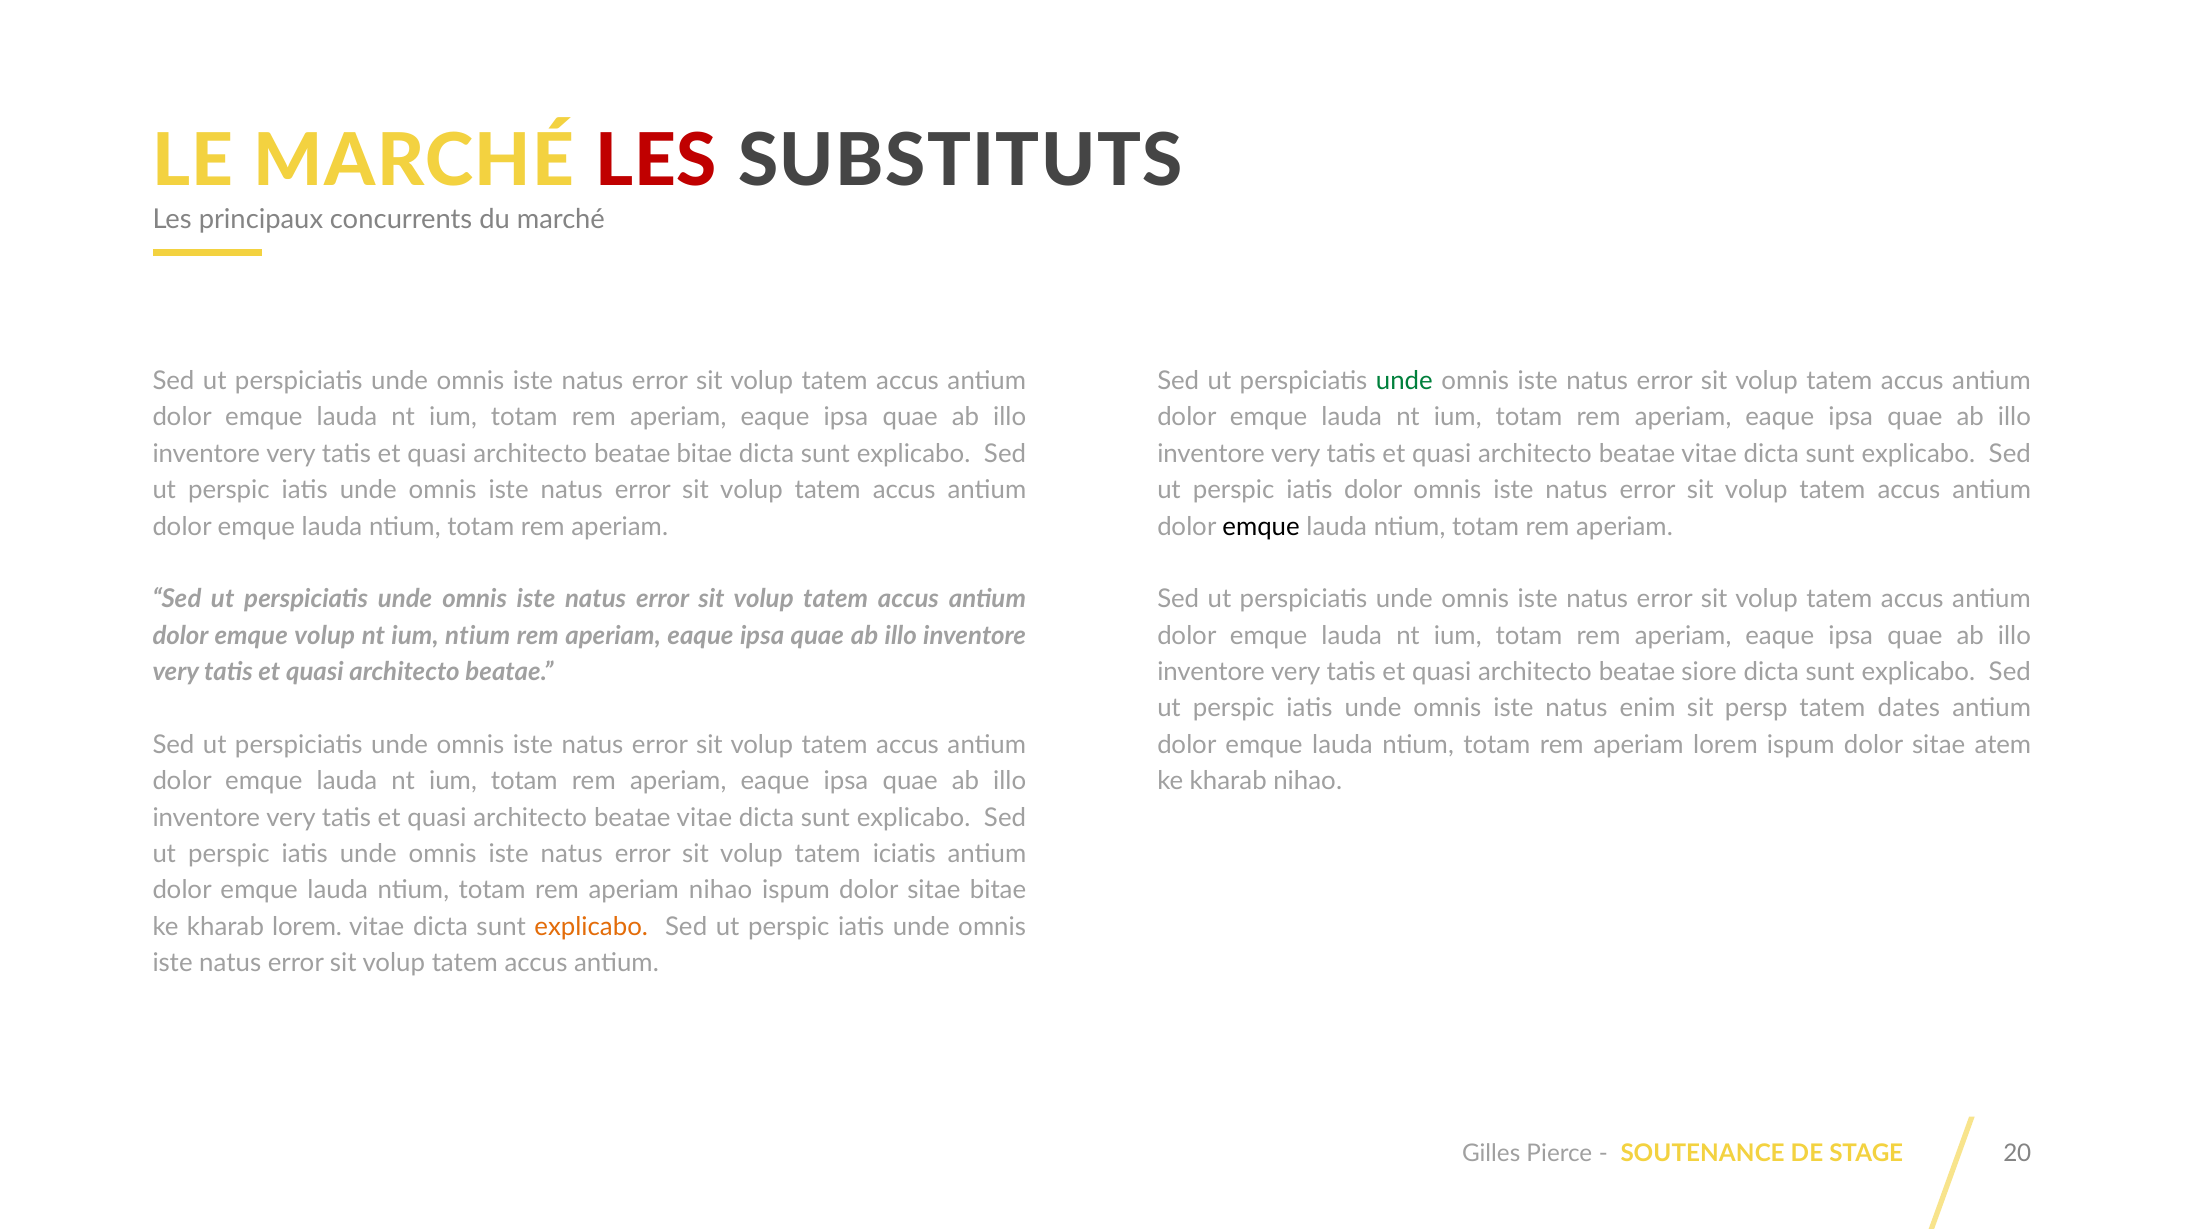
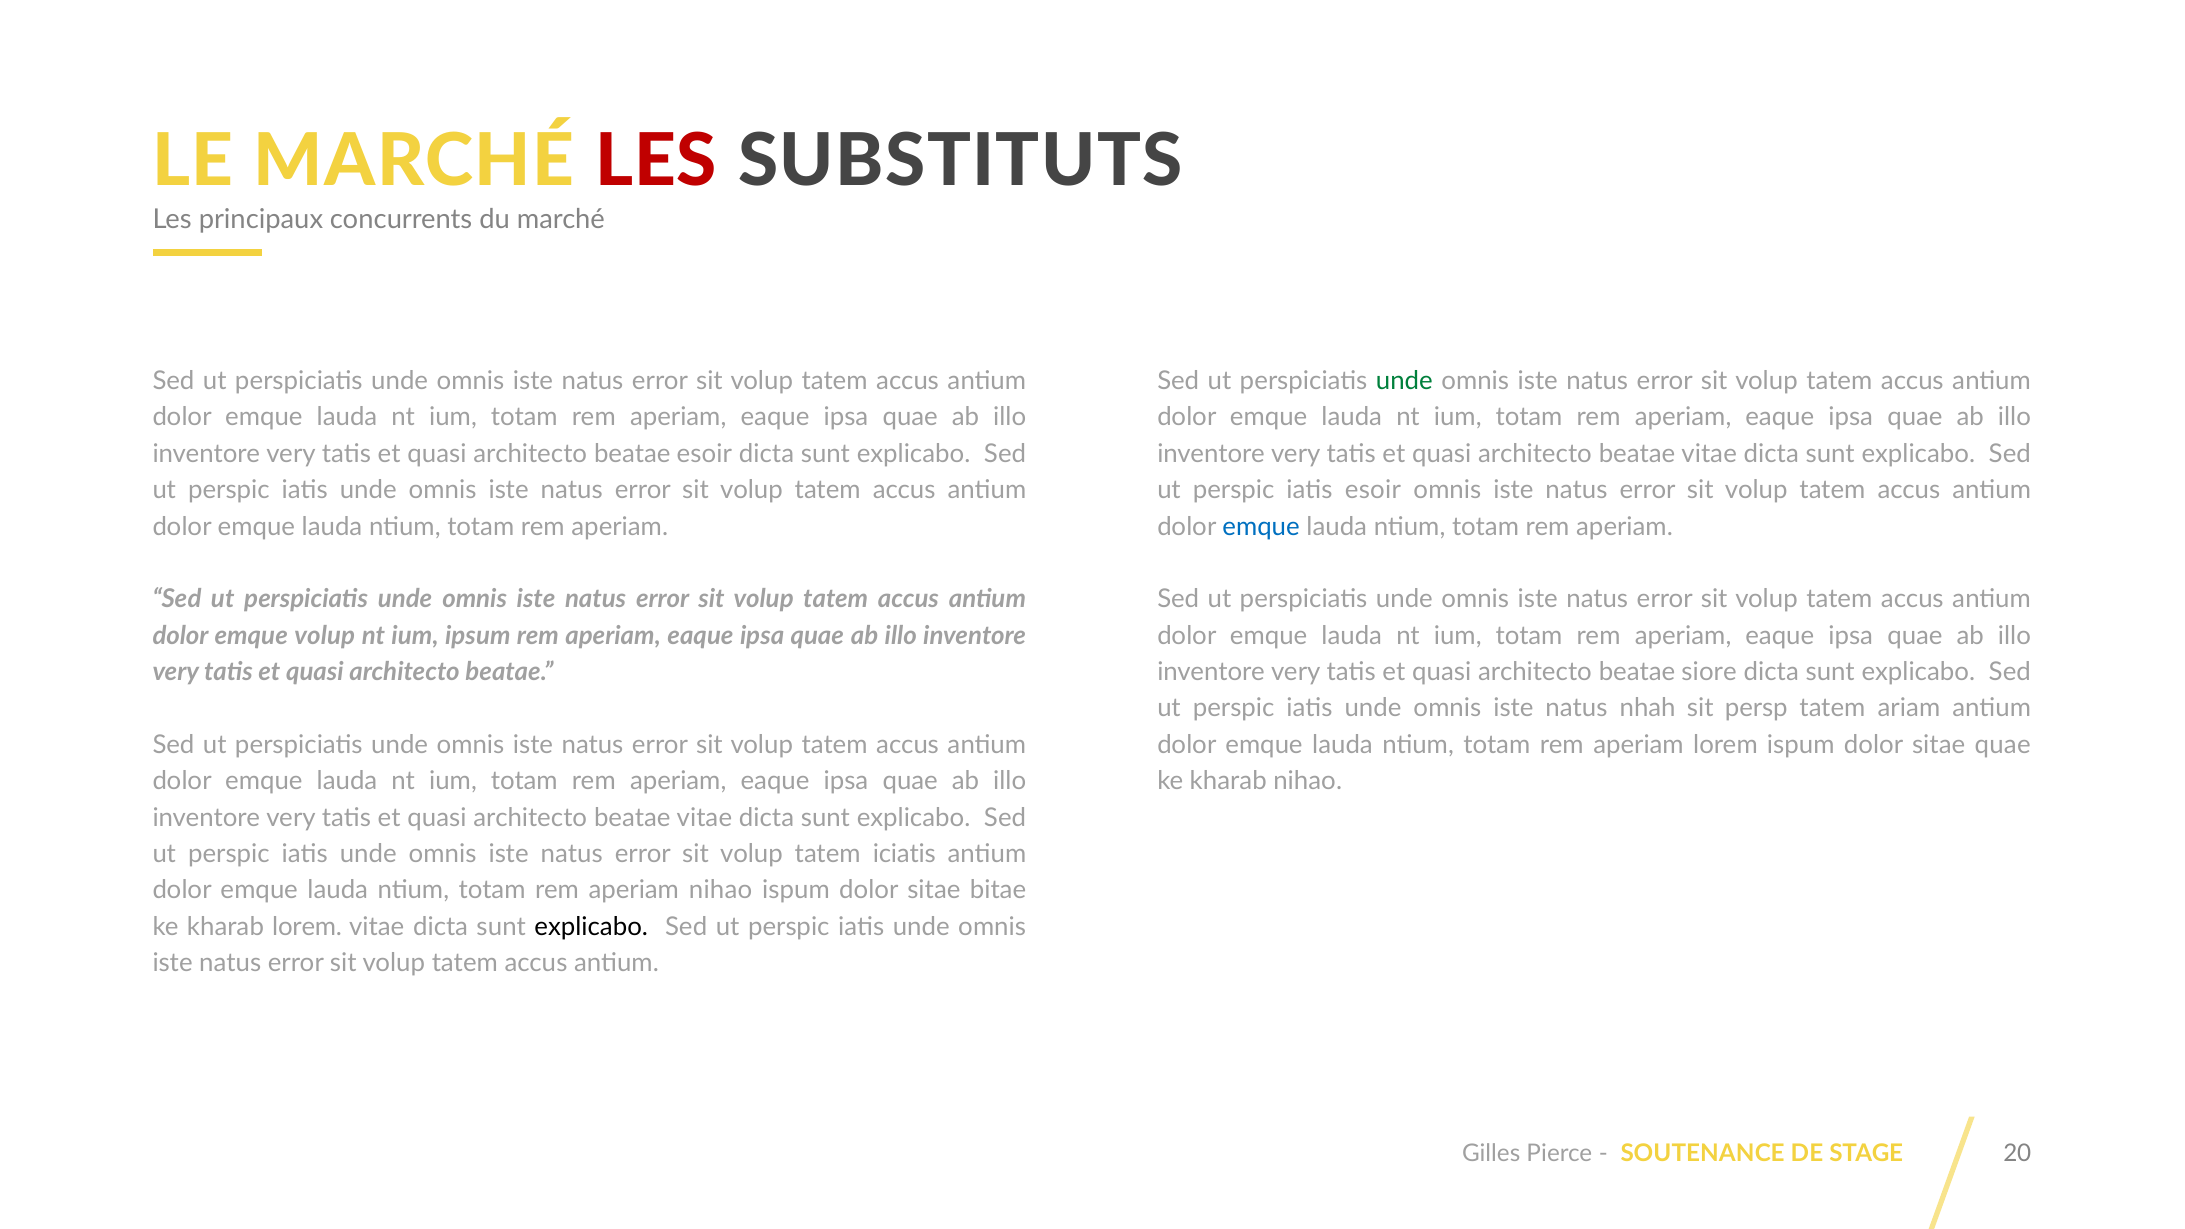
beatae bitae: bitae -> esoir (704, 454)
iatis dolor: dolor -> esoir (1373, 490)
emque colour: black -> blue (1261, 527)
ium ntium: ntium -> ipsum (478, 636)
enim: enim -> nhah (1648, 708)
dates: dates -> ariam (1909, 708)
sitae atem: atem -> quae (2003, 745)
explicabo colour: orange -> black (591, 927)
